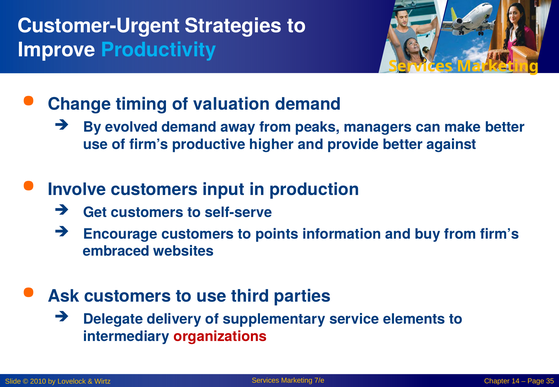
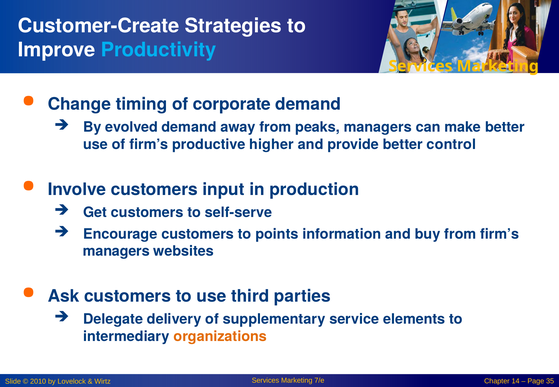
Customer-Urgent: Customer-Urgent -> Customer-Create (99, 26)
valuation: valuation -> corporate (232, 104)
against: against -> control (451, 145)
embraced: embraced -> managers (116, 251)
organizations colour: red -> orange (220, 336)
